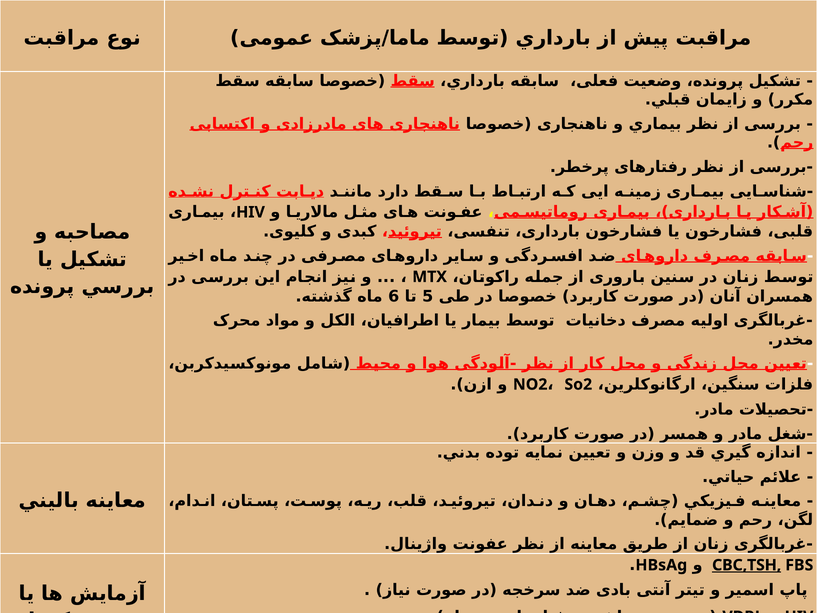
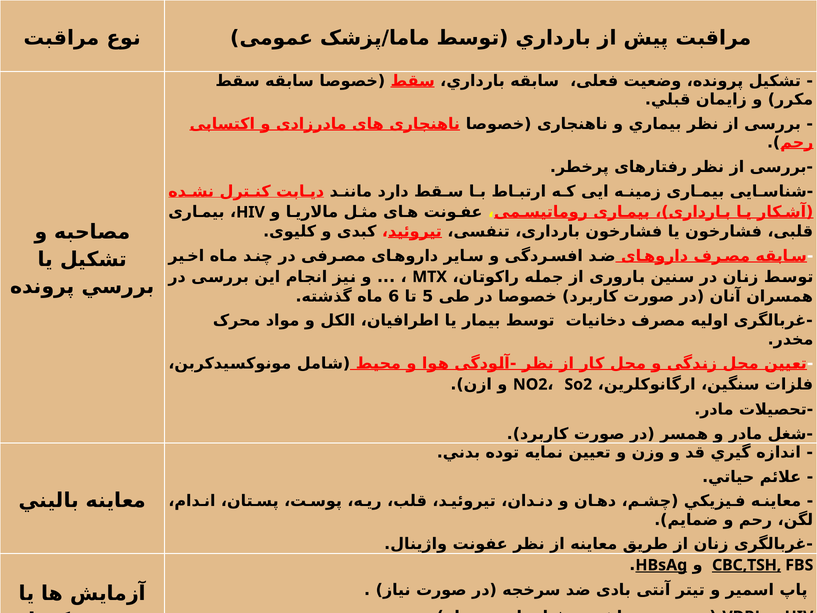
HBsAg underline: none -> present (661, 565)
